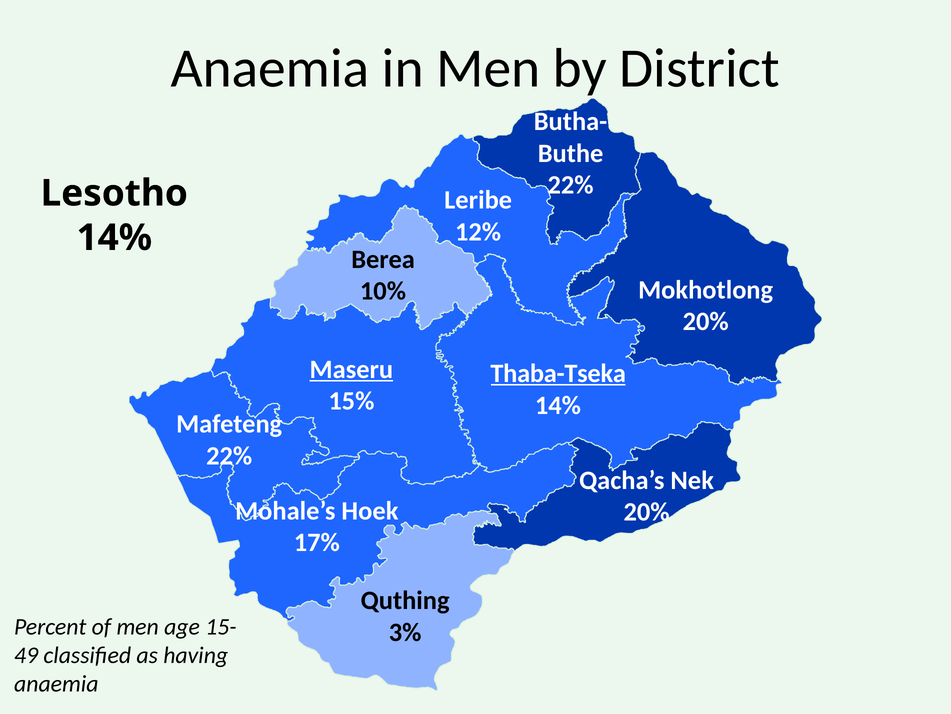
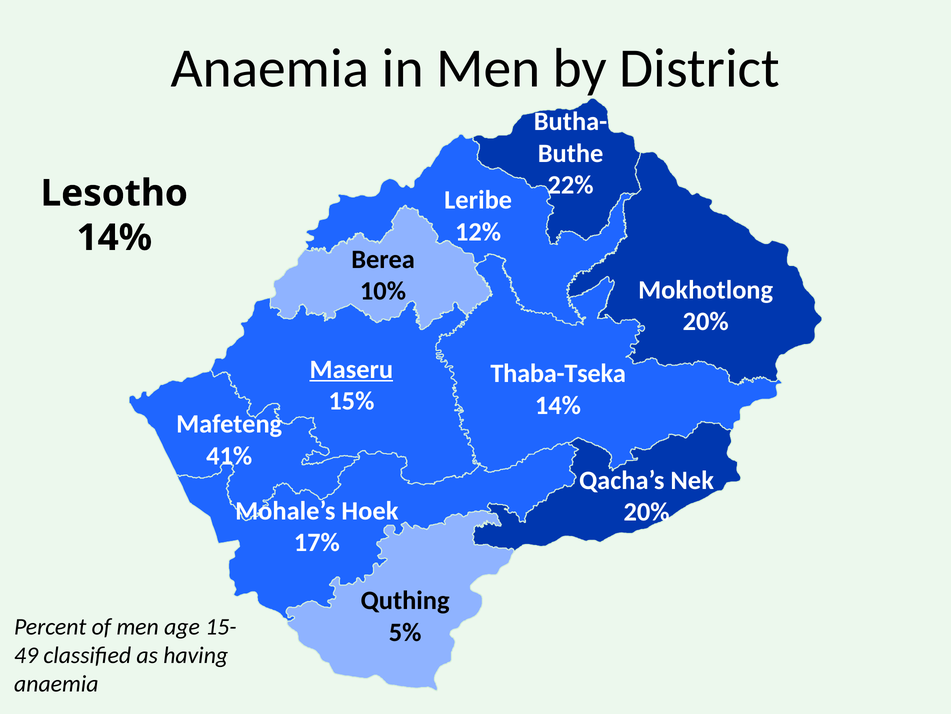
Thaba-Tseka underline: present -> none (558, 373)
22%: 22% -> 41% (229, 455)
3%: 3% -> 5% (405, 632)
